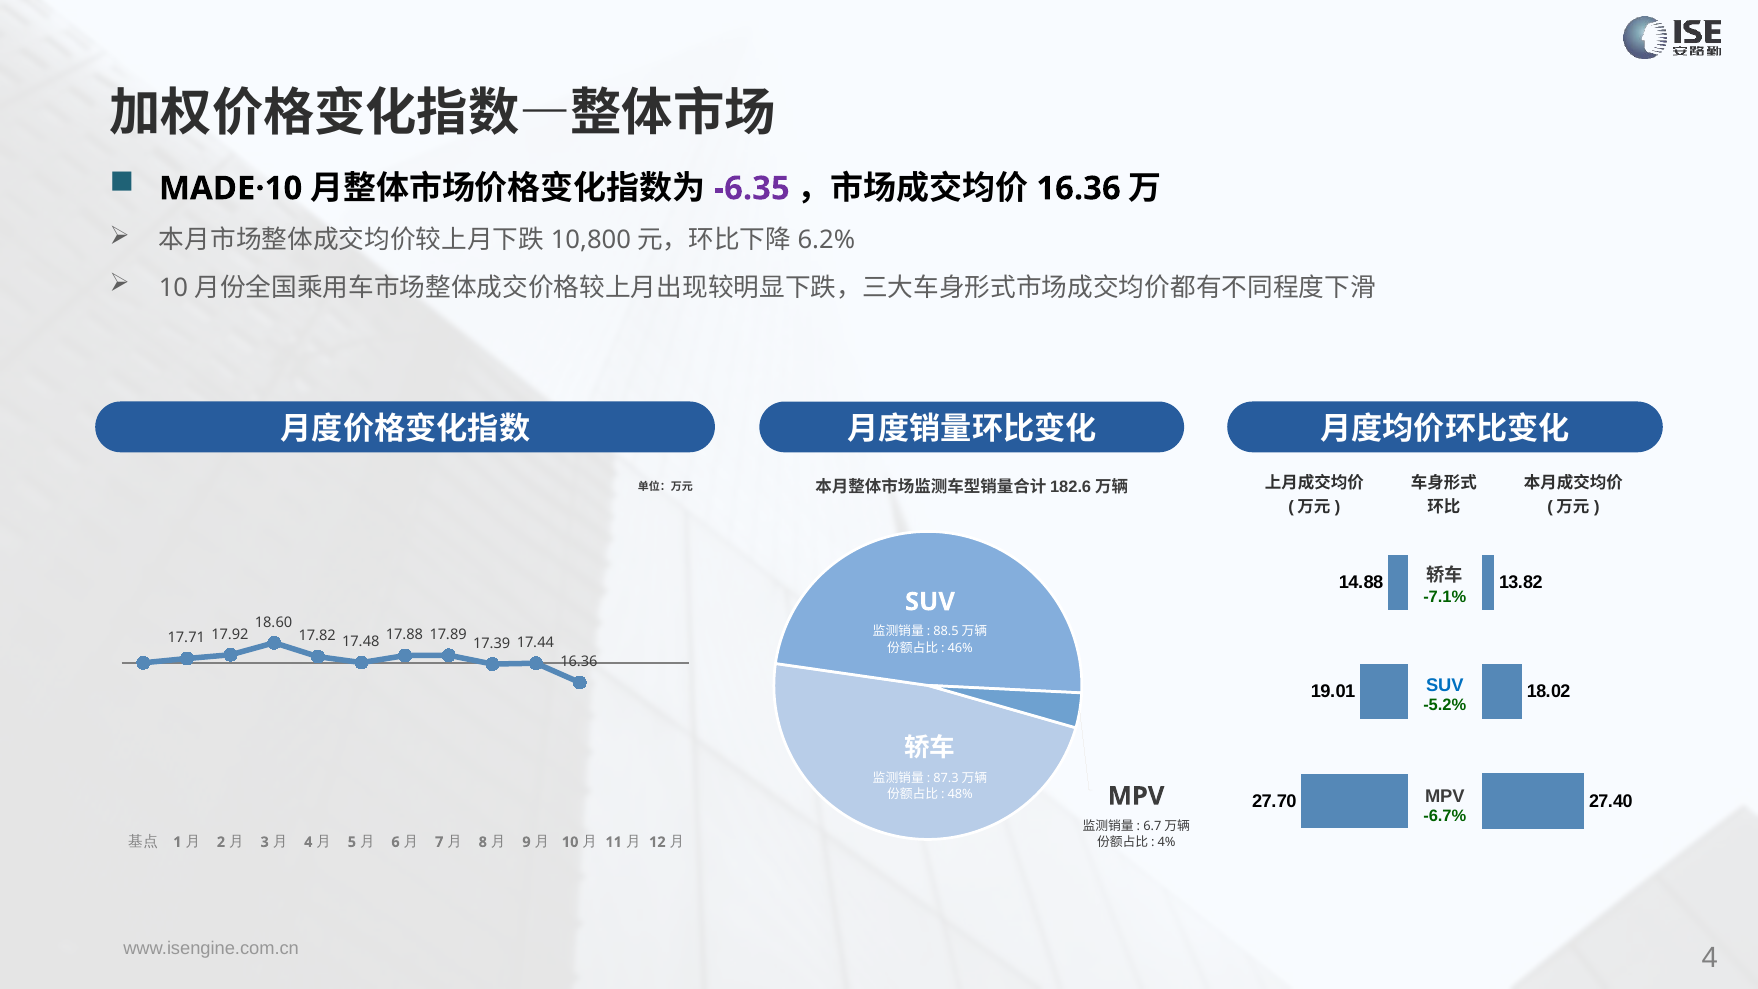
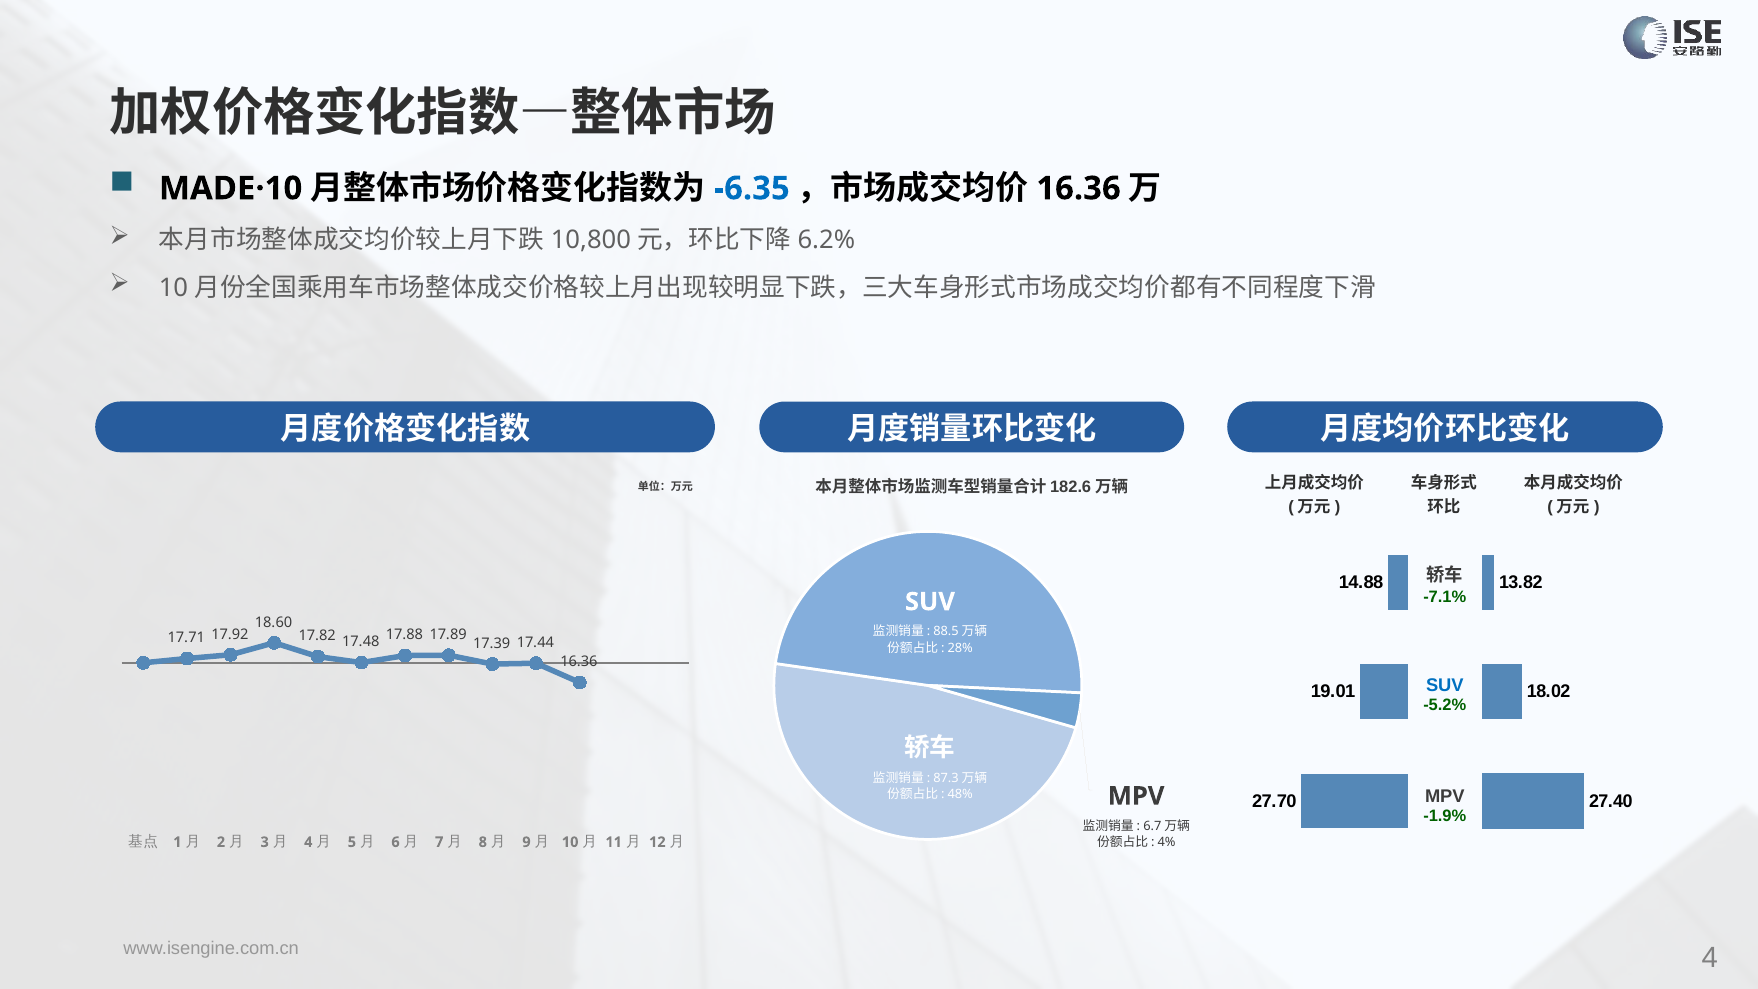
-6.35 colour: purple -> blue (752, 188)
46%: 46% -> 28% (960, 648)
-6.7%: -6.7% -> -1.9% (1445, 816)
